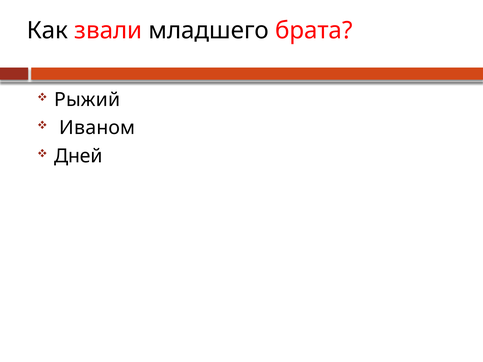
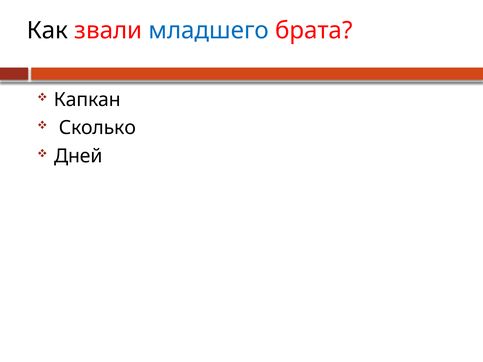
младшего colour: black -> blue (209, 31)
Рыжий: Рыжий -> Капкан (87, 100)
Иваном: Иваном -> Сколько (97, 128)
